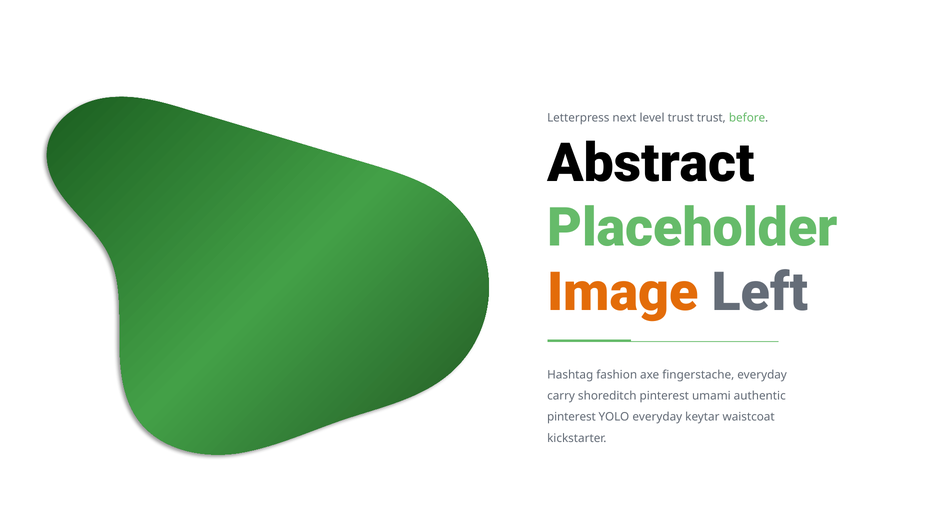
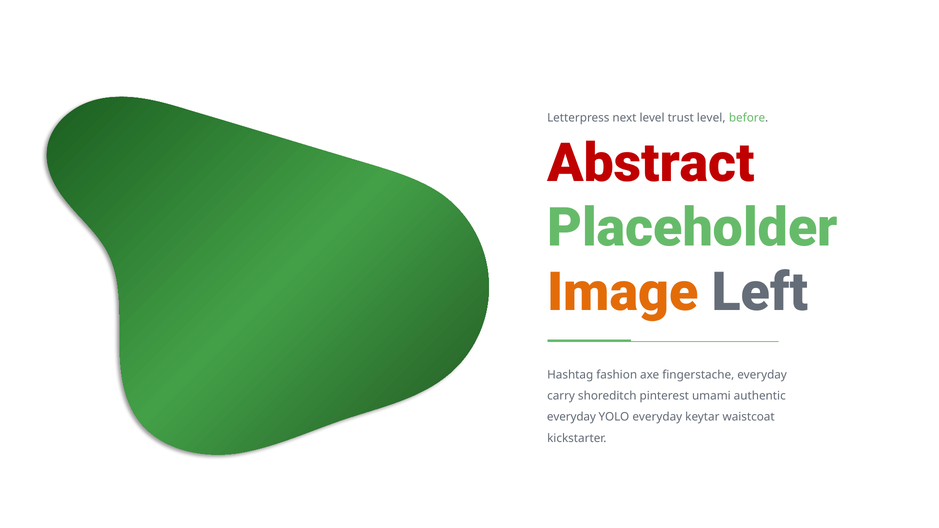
trust trust: trust -> level (711, 118)
Abstract colour: black -> red (651, 164)
pinterest: pinterest -> everyday (571, 417)
